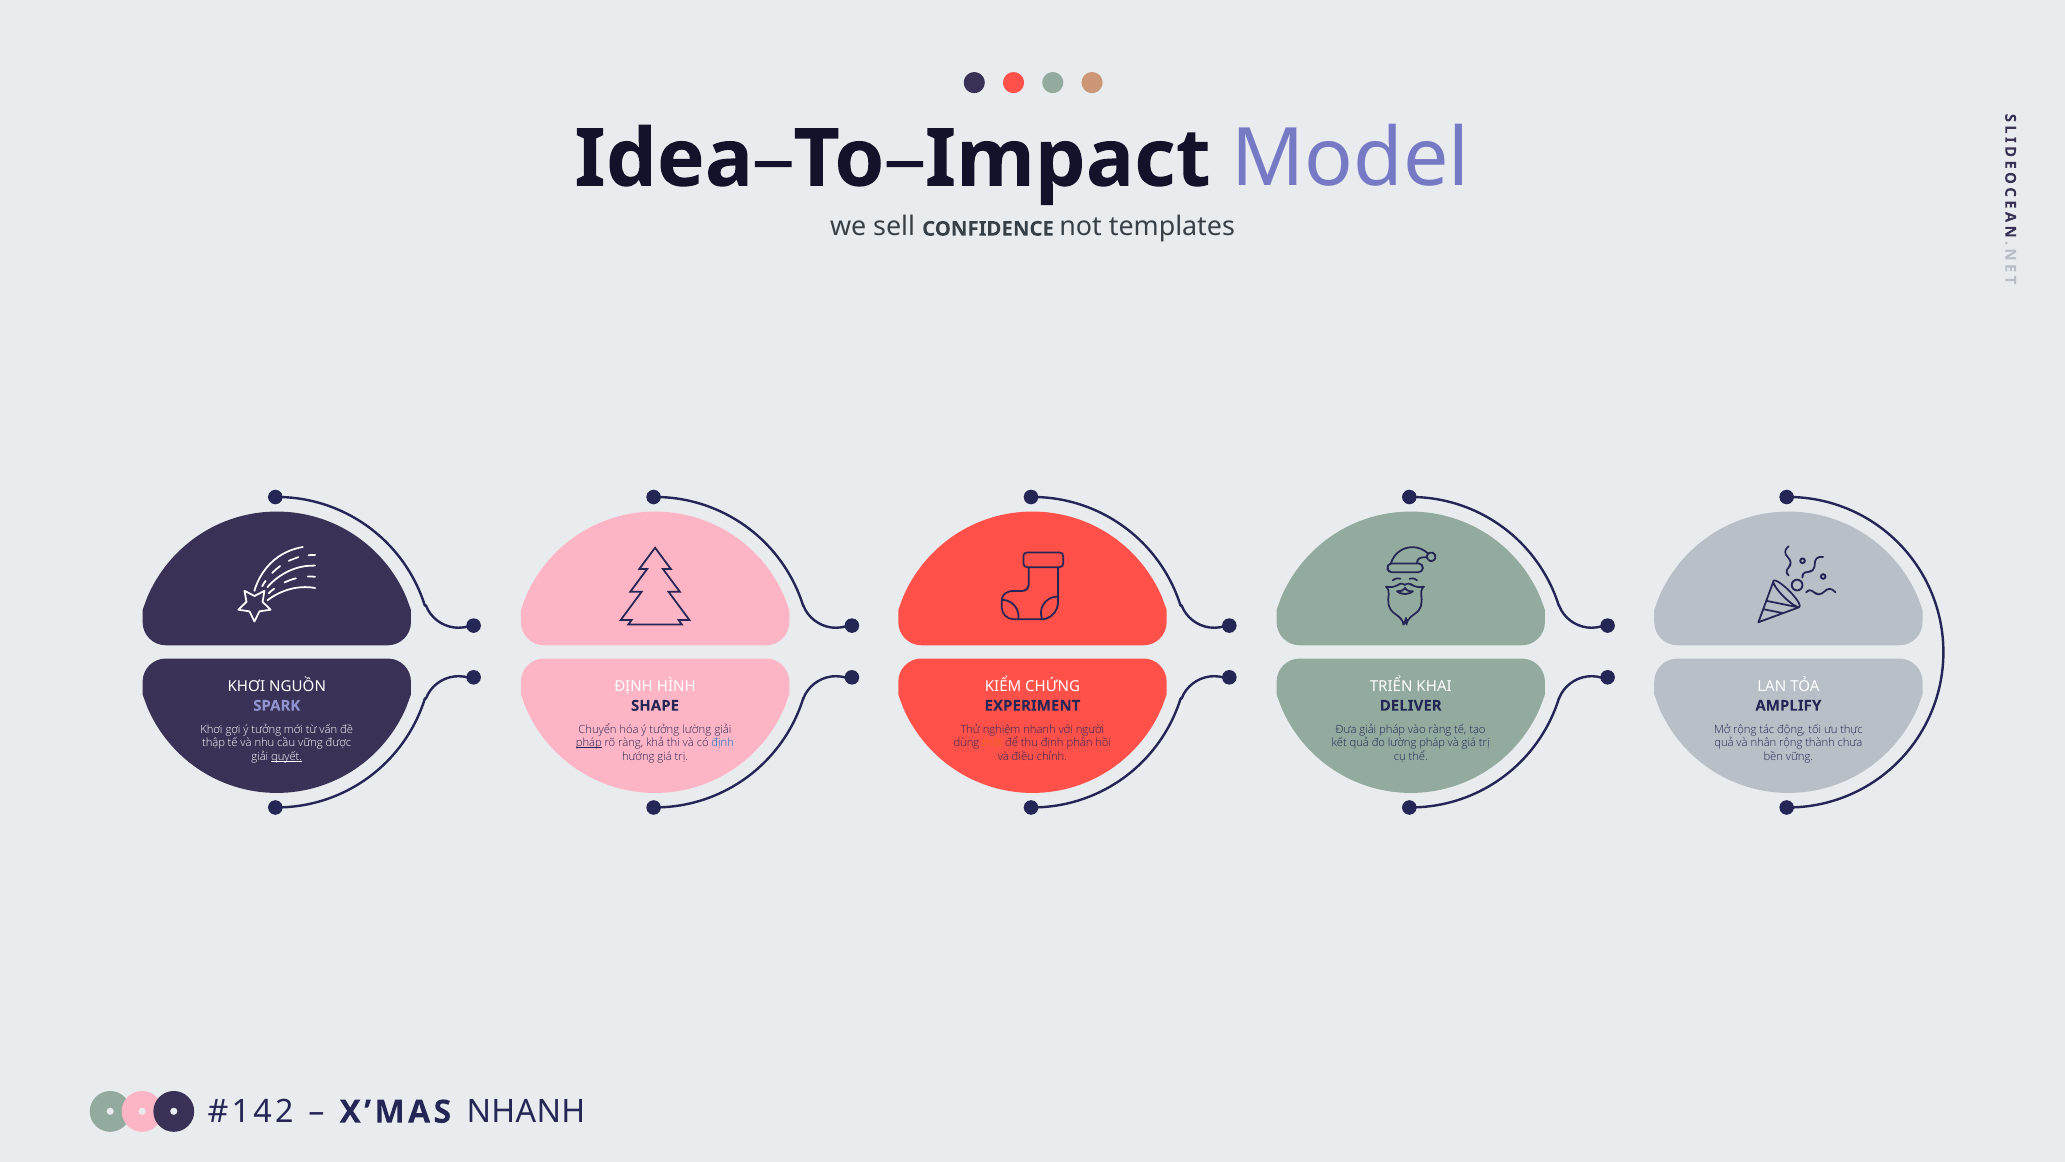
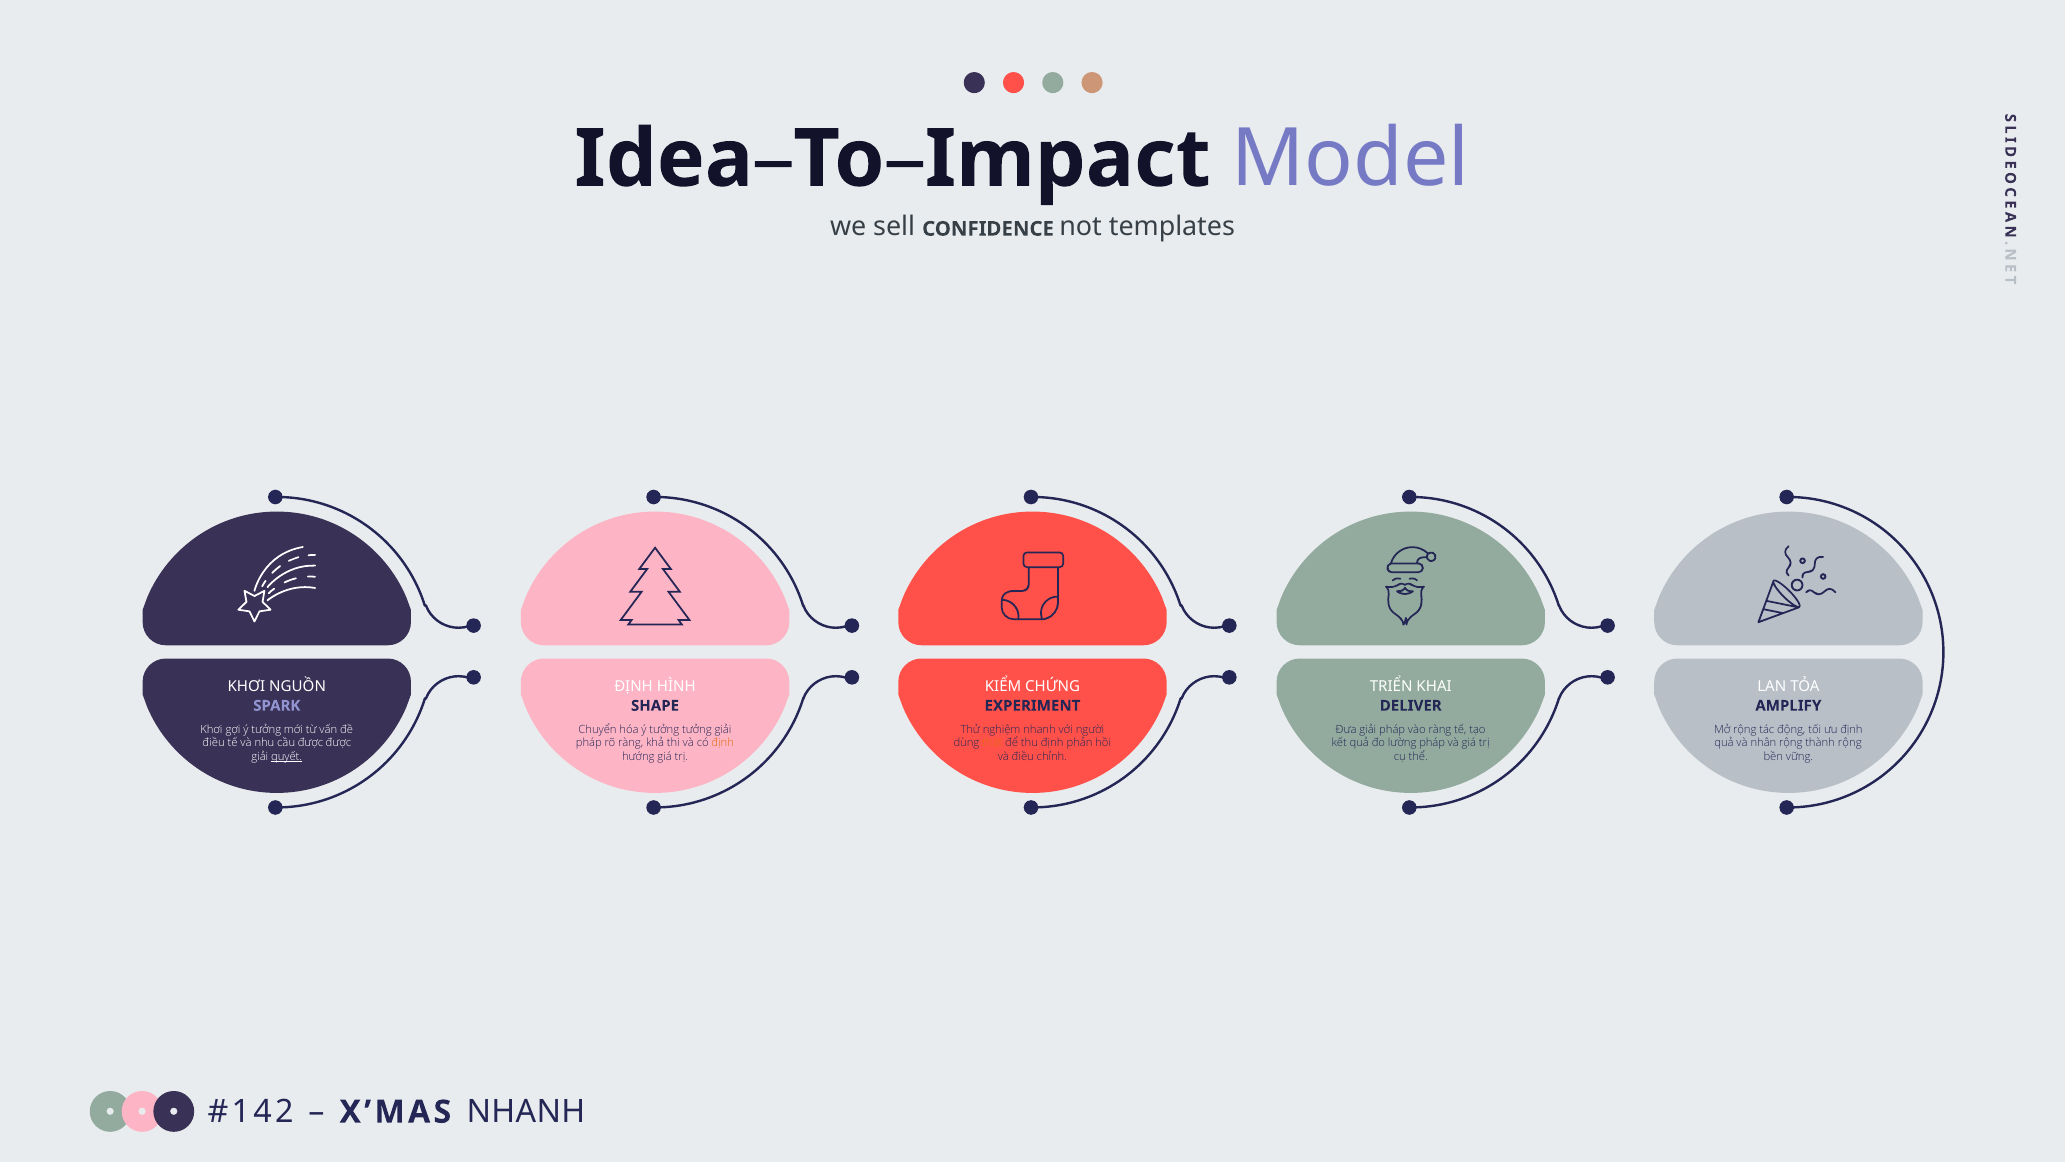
tưởng lường: lường -> tưởng (697, 729)
ưu thực: thực -> định (1851, 729)
thập: thập -> điều (213, 743)
cầu vững: vững -> được (311, 743)
pháp underline: present -> none (589, 743)
định colour: blue -> orange (723, 743)
thành chưa: chưa -> rộng (1850, 743)
